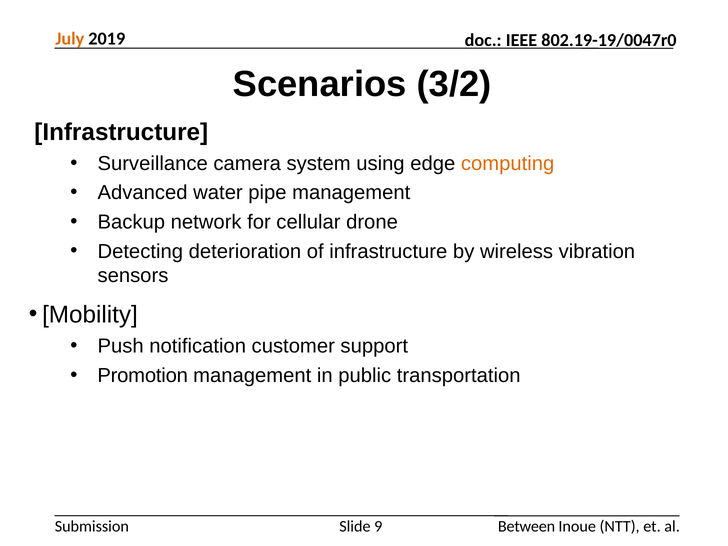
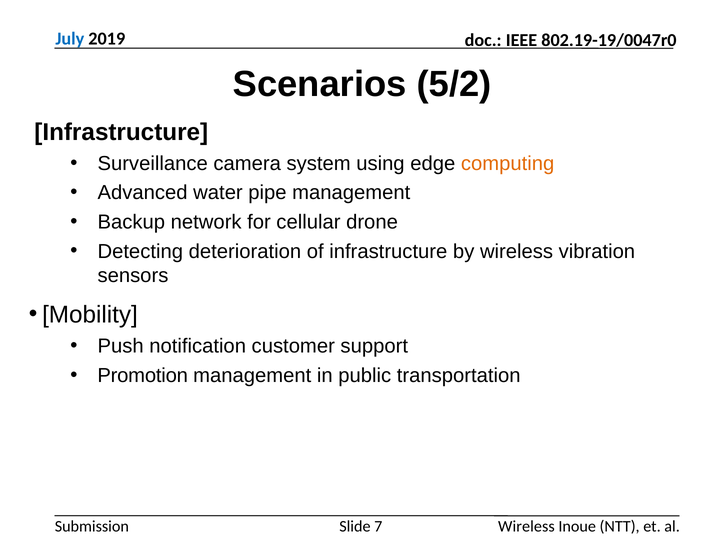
July colour: orange -> blue (70, 39)
3/2: 3/2 -> 5/2 (454, 84)
9: 9 -> 7 (378, 526)
Between: Between -> Wireless (526, 526)
